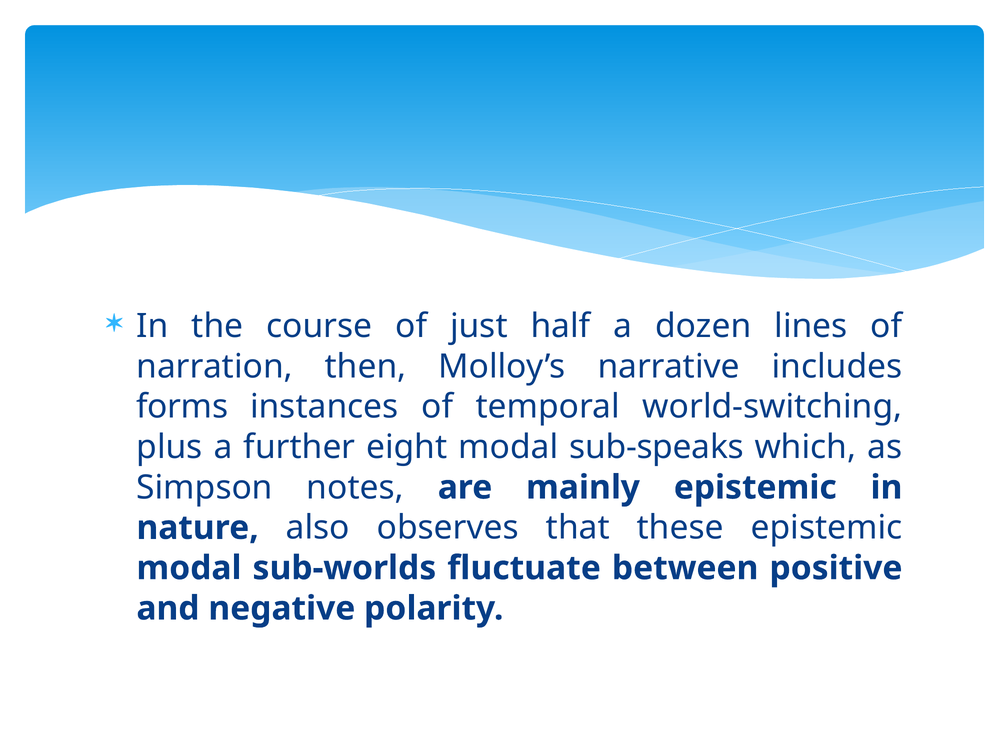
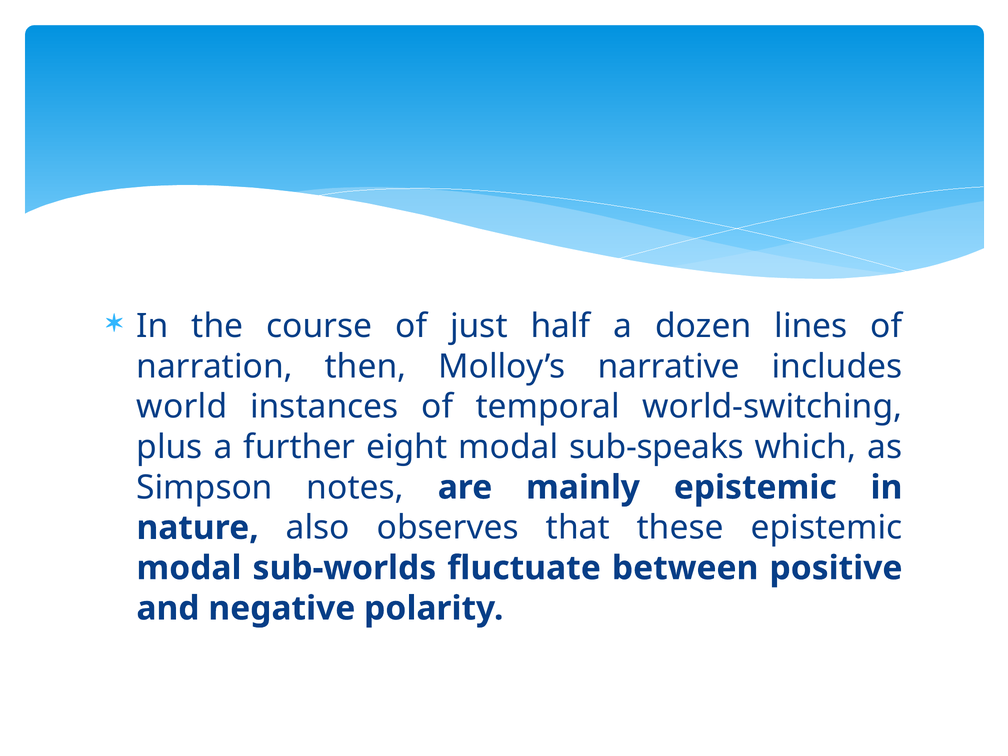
forms: forms -> world (182, 407)
